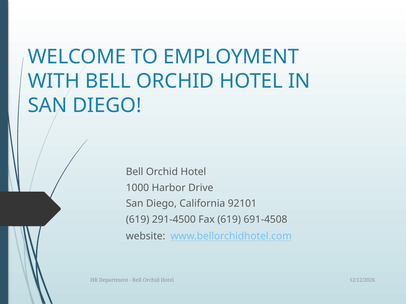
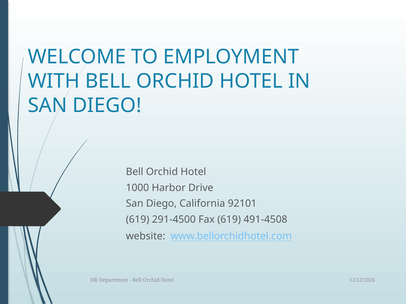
691-4508: 691-4508 -> 491-4508 (265, 220)
